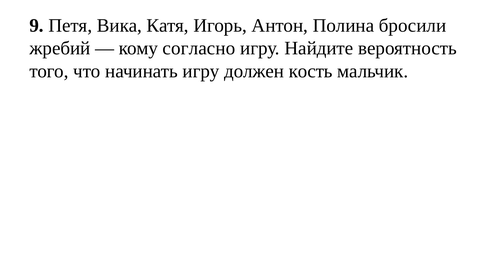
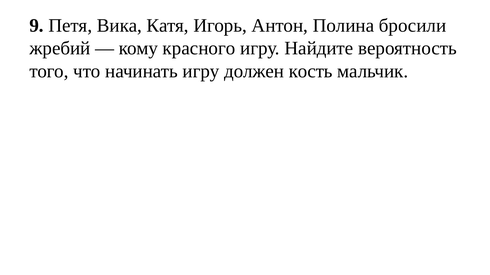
согласно: согласно -> красного (199, 48)
